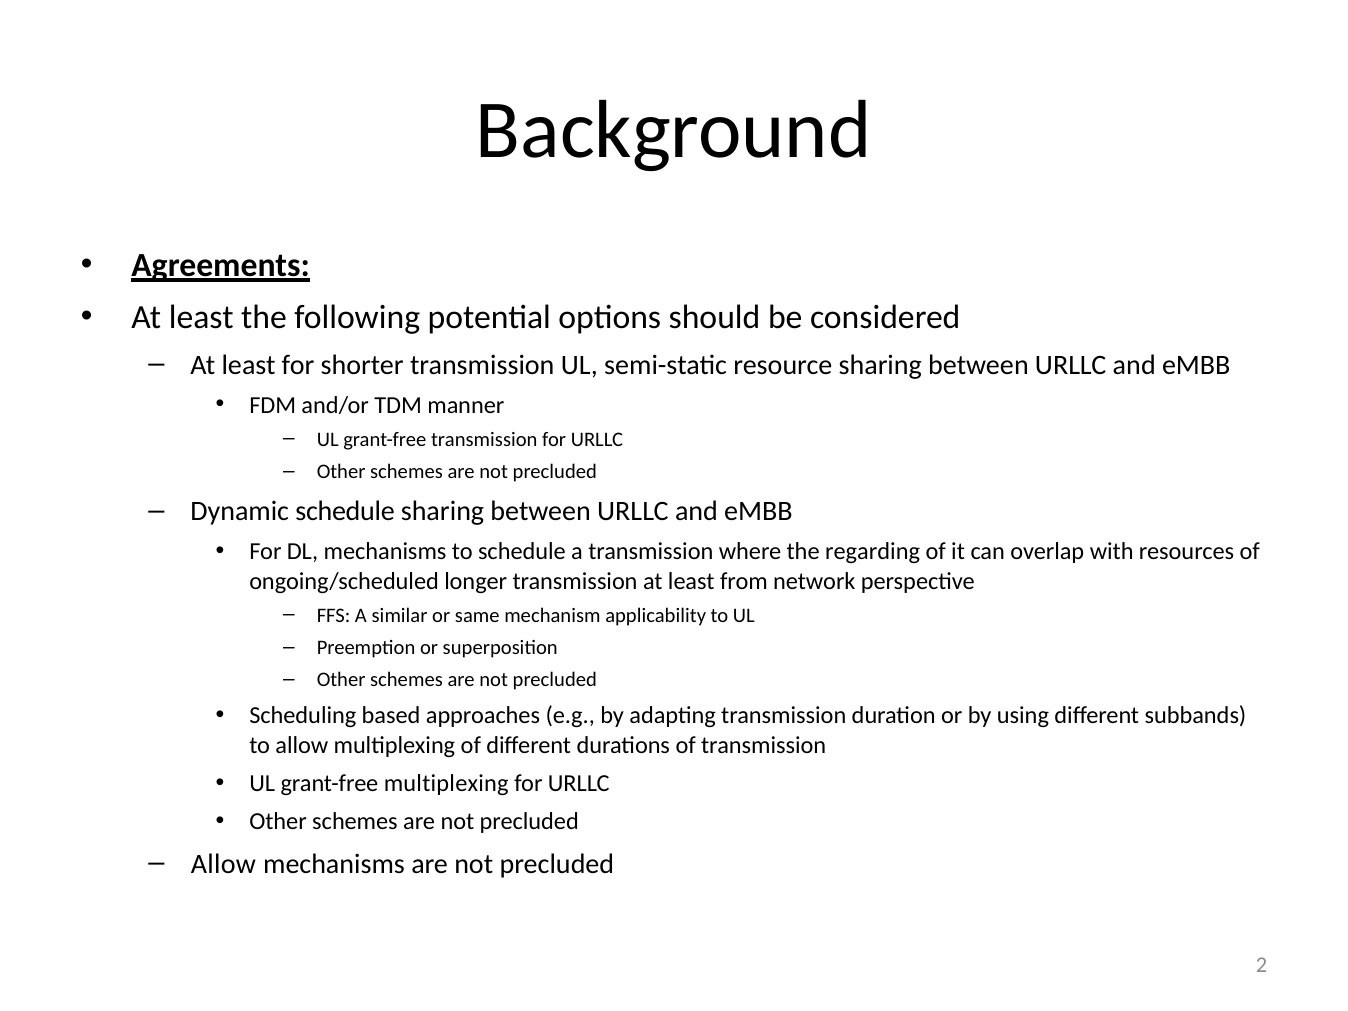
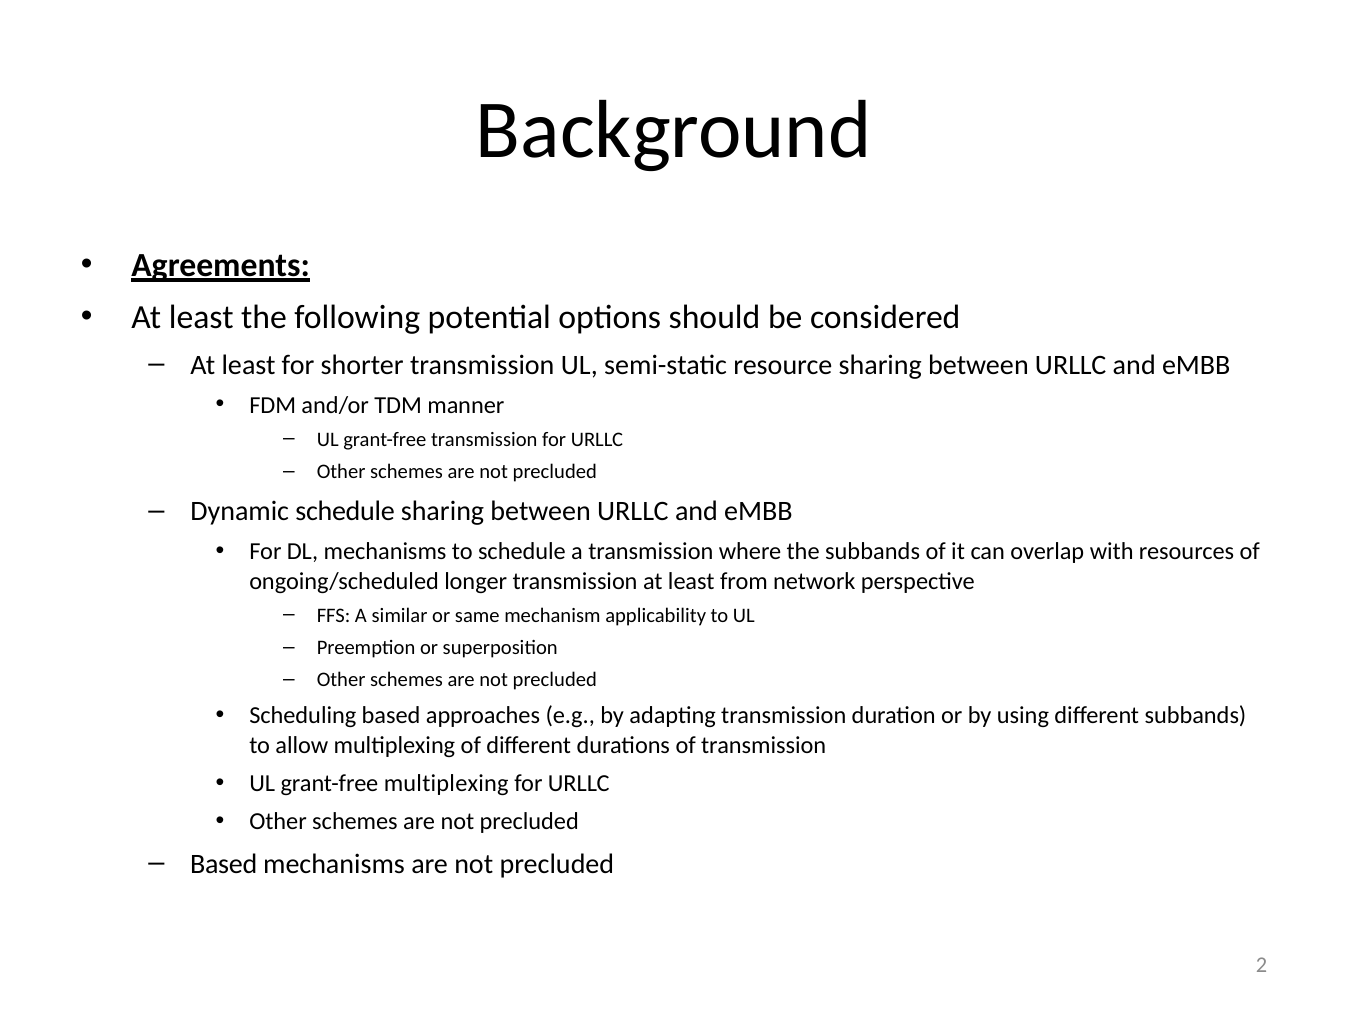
the regarding: regarding -> subbands (873, 552)
Allow: Allow -> Based (224, 864)
